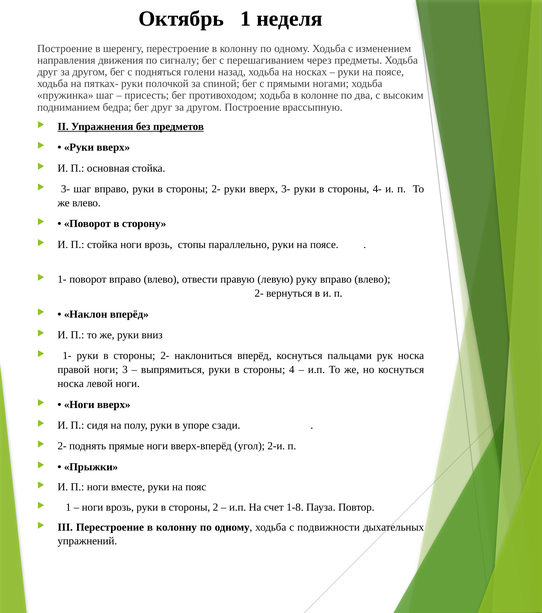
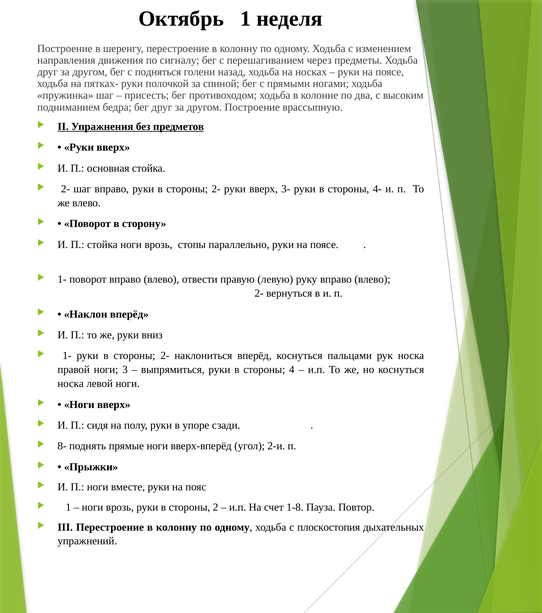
3-: 3- -> 2- (65, 189)
2-: 2- -> 8- (62, 446)
подвижности: подвижности -> плоскостопия (329, 528)
